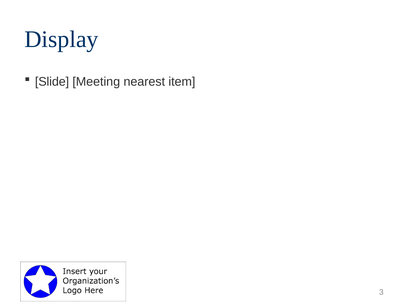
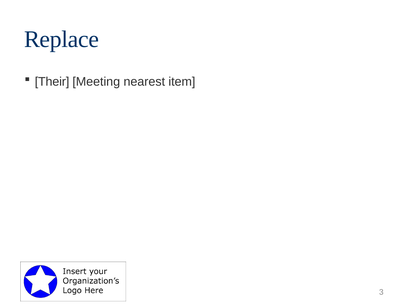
Display: Display -> Replace (62, 39)
Slide: Slide -> Their (52, 82)
